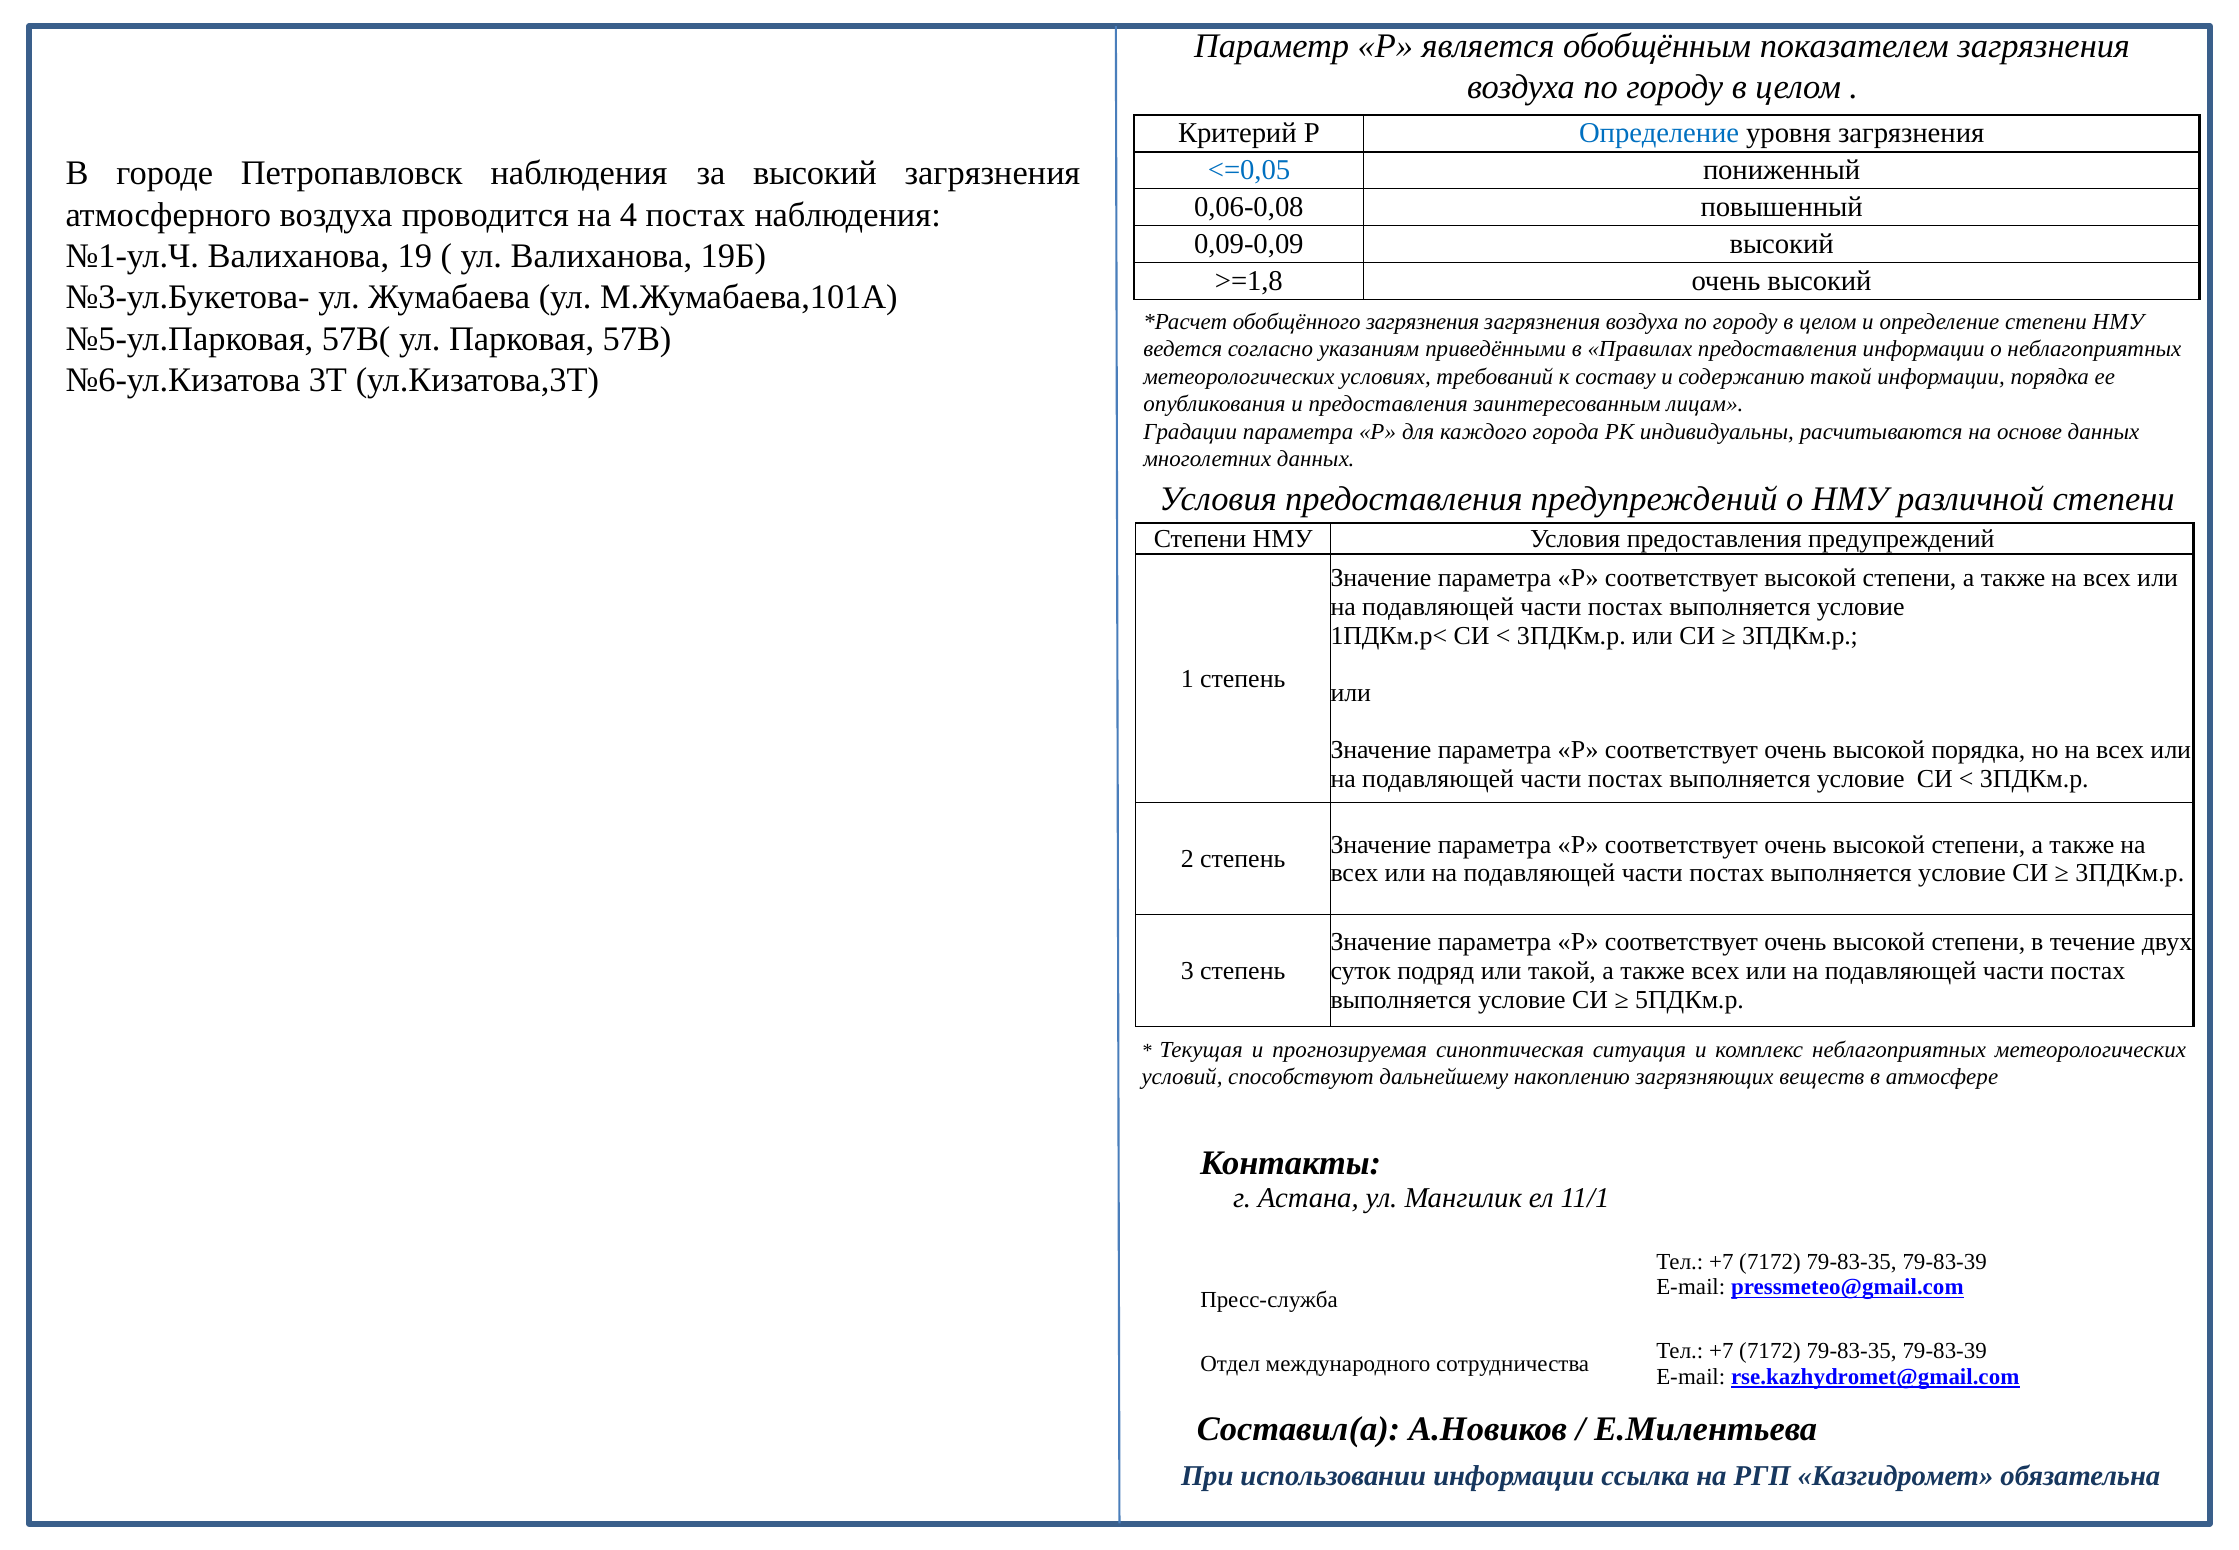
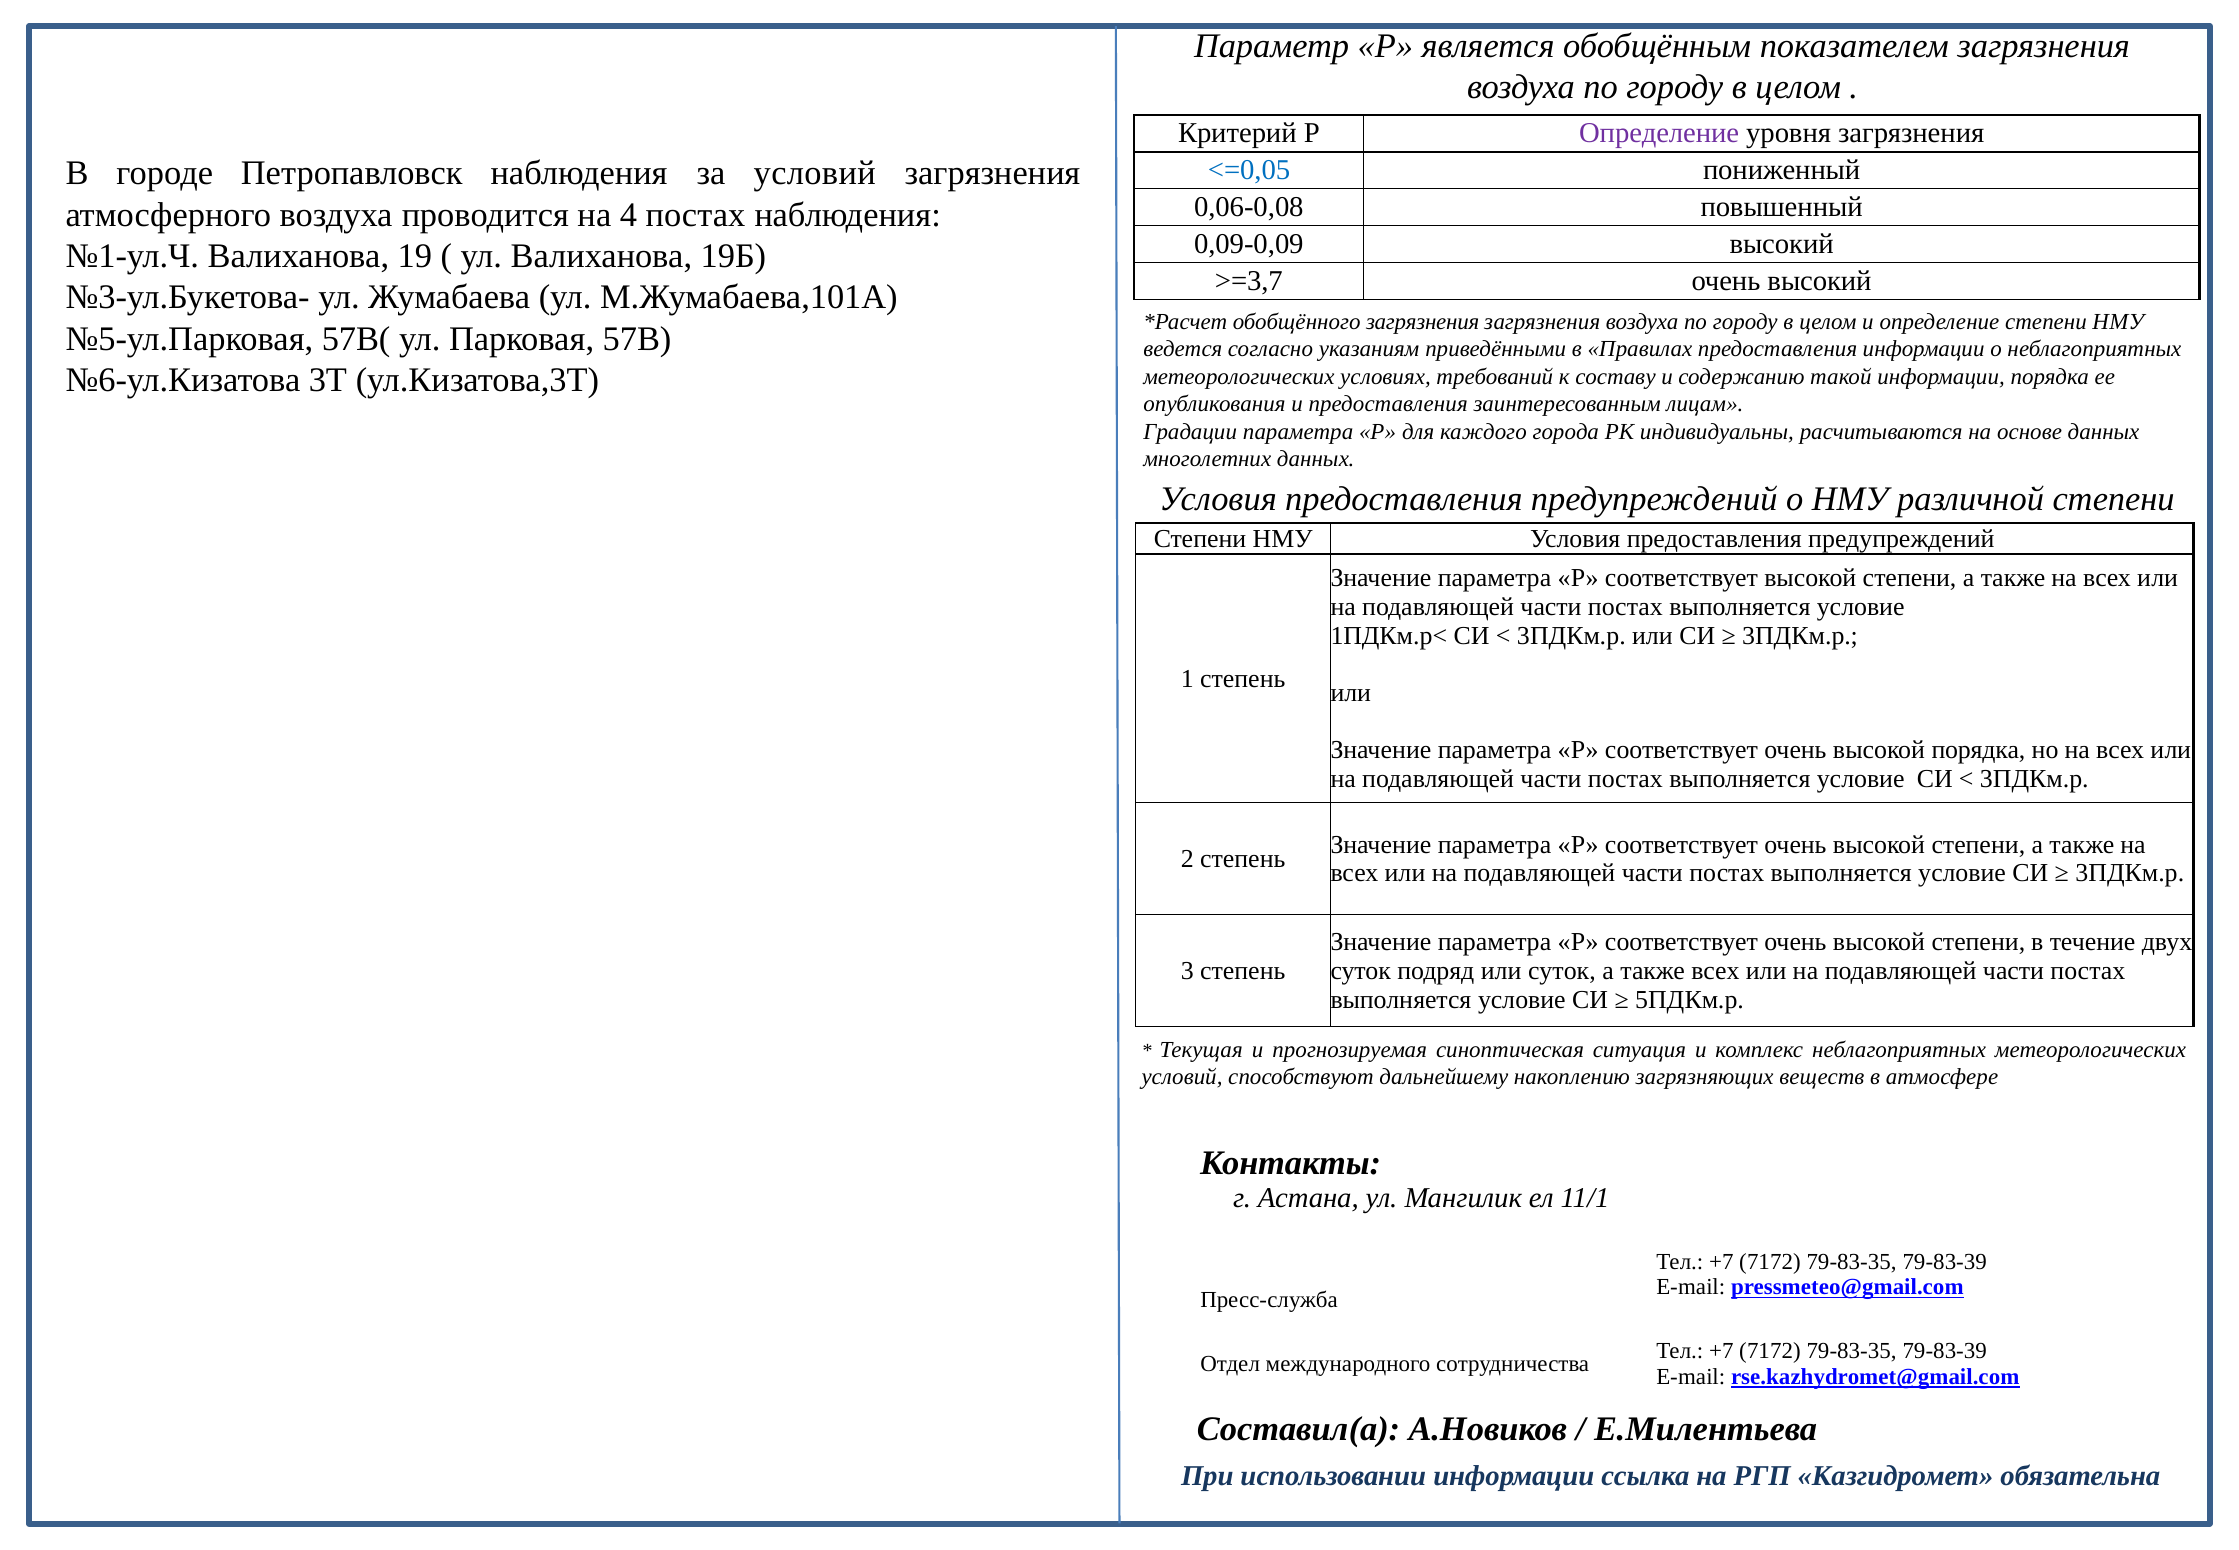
Определение colour: blue -> purple (1659, 133)
за высокий: высокий -> условий (815, 173)
>=1,8: >=1,8 -> >=3,7 (1249, 281)
или такой: такой -> суток (1562, 971)
